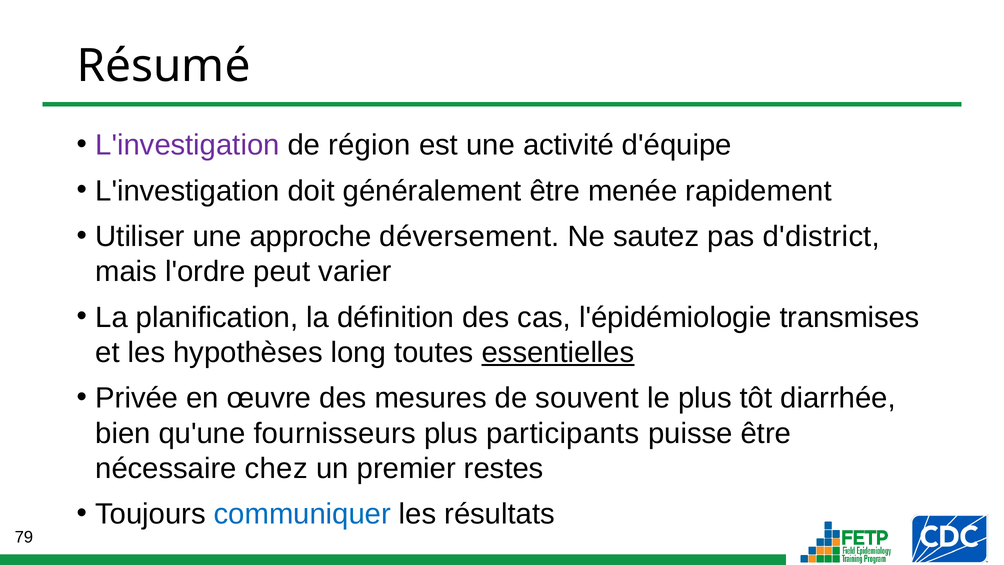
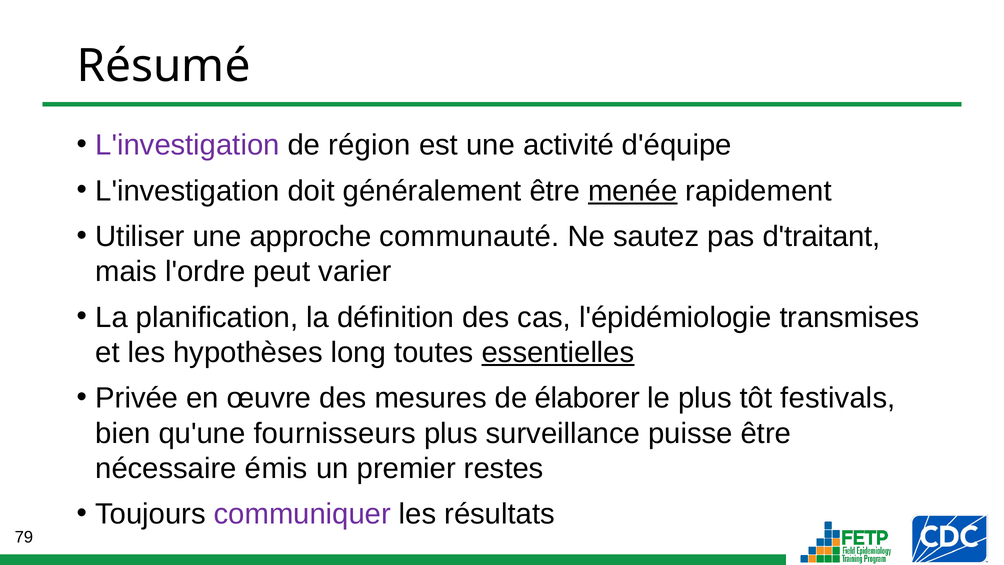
menée underline: none -> present (633, 191)
déversement: déversement -> communauté (469, 236)
d'district: d'district -> d'traitant (822, 236)
souvent: souvent -> élaborer (587, 398)
diarrhée: diarrhée -> festivals (838, 398)
participants: participants -> surveillance (563, 433)
chez: chez -> émis (276, 468)
communiquer colour: blue -> purple (302, 514)
